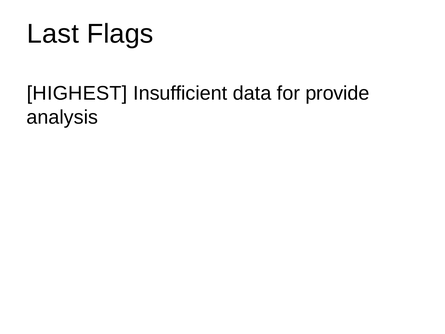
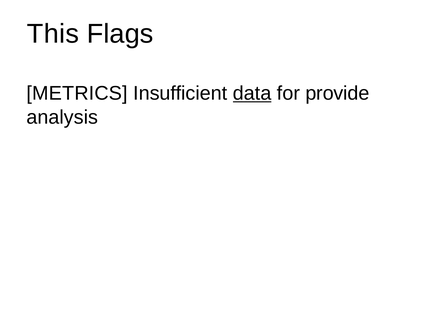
Last: Last -> This (53, 34)
HIGHEST: HIGHEST -> METRICS (77, 93)
data underline: none -> present (252, 93)
